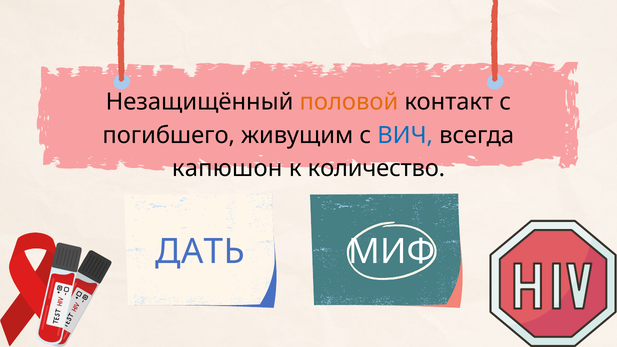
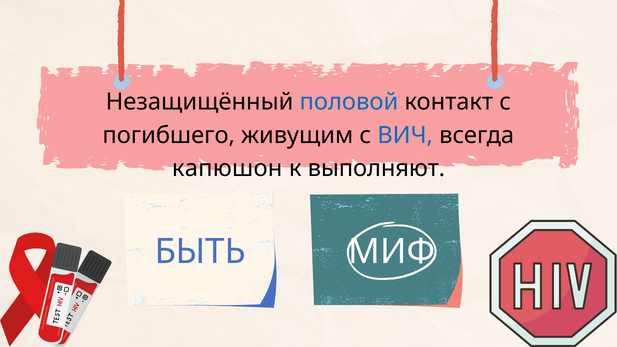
половой colour: orange -> blue (349, 102)
количество: количество -> выполняют (376, 169)
ДАТЬ: ДАТЬ -> БЫТЬ (200, 252)
